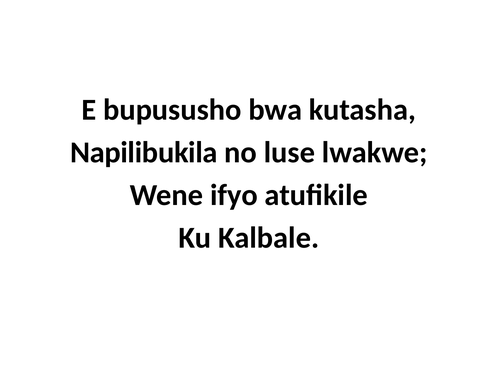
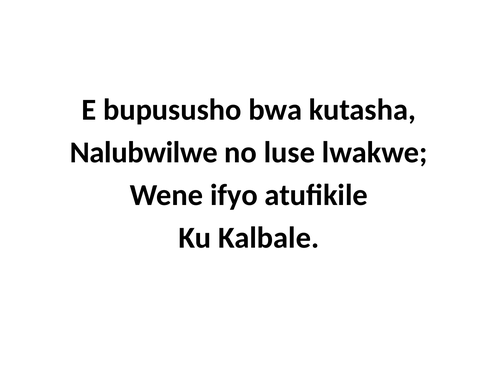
Napilibukila: Napilibukila -> Nalubwilwe (144, 153)
